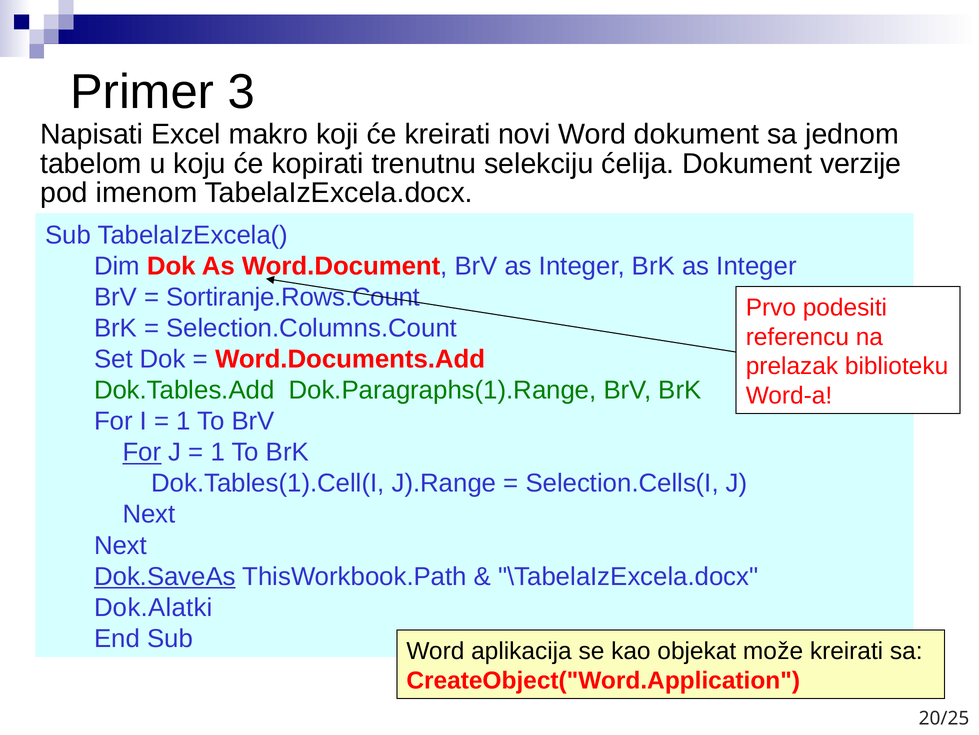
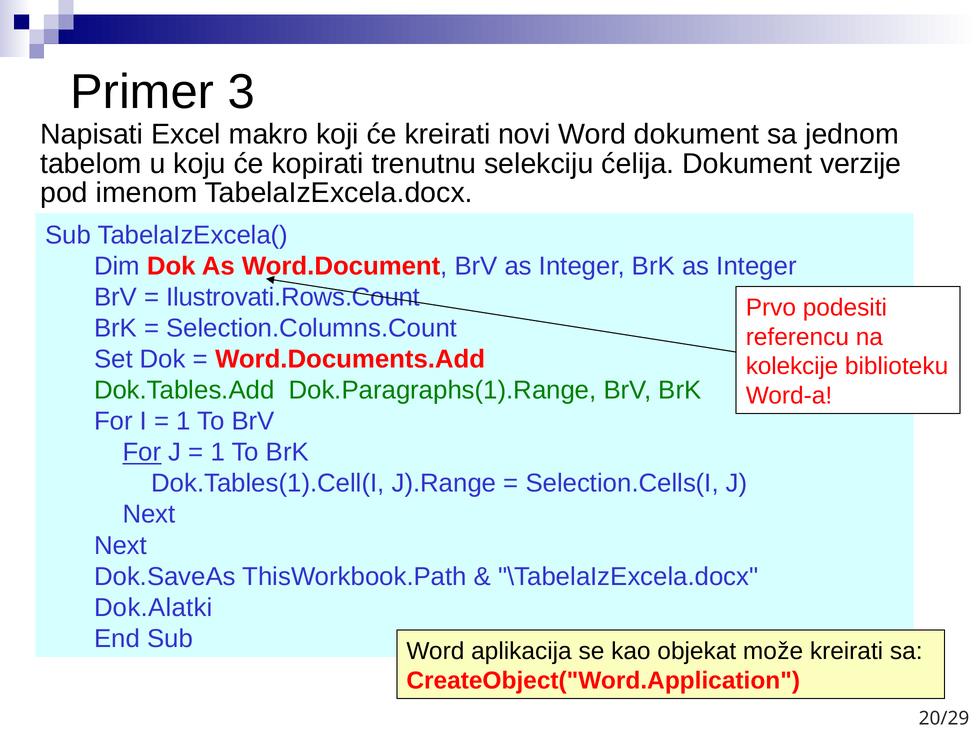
Sortiranje.Rows.Count: Sortiranje.Rows.Count -> Ilustrovati.Rows.Count (293, 297)
prelazak: prelazak -> kolekcije (792, 366)
Dok.SaveAs underline: present -> none (165, 576)
20/25: 20/25 -> 20/29 (944, 718)
